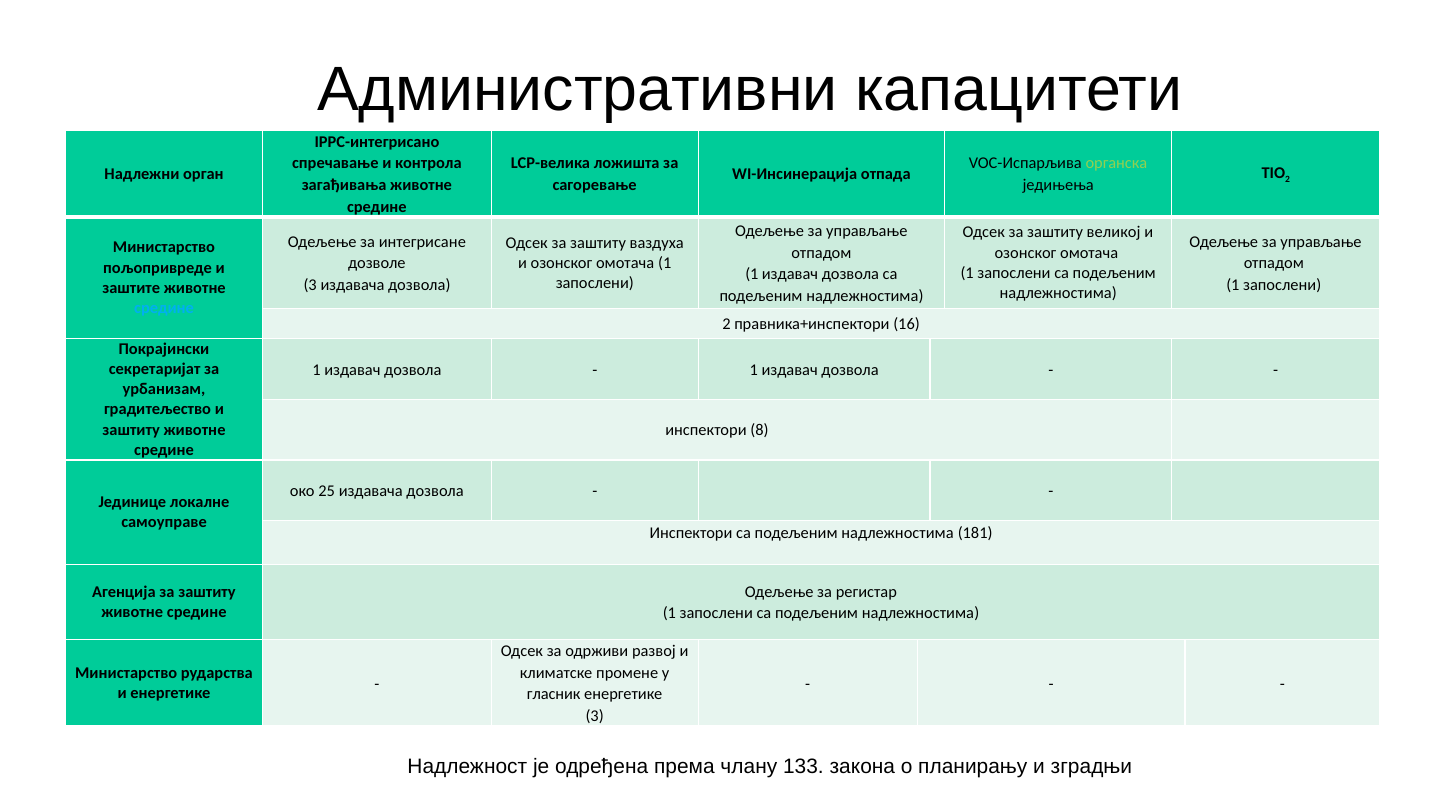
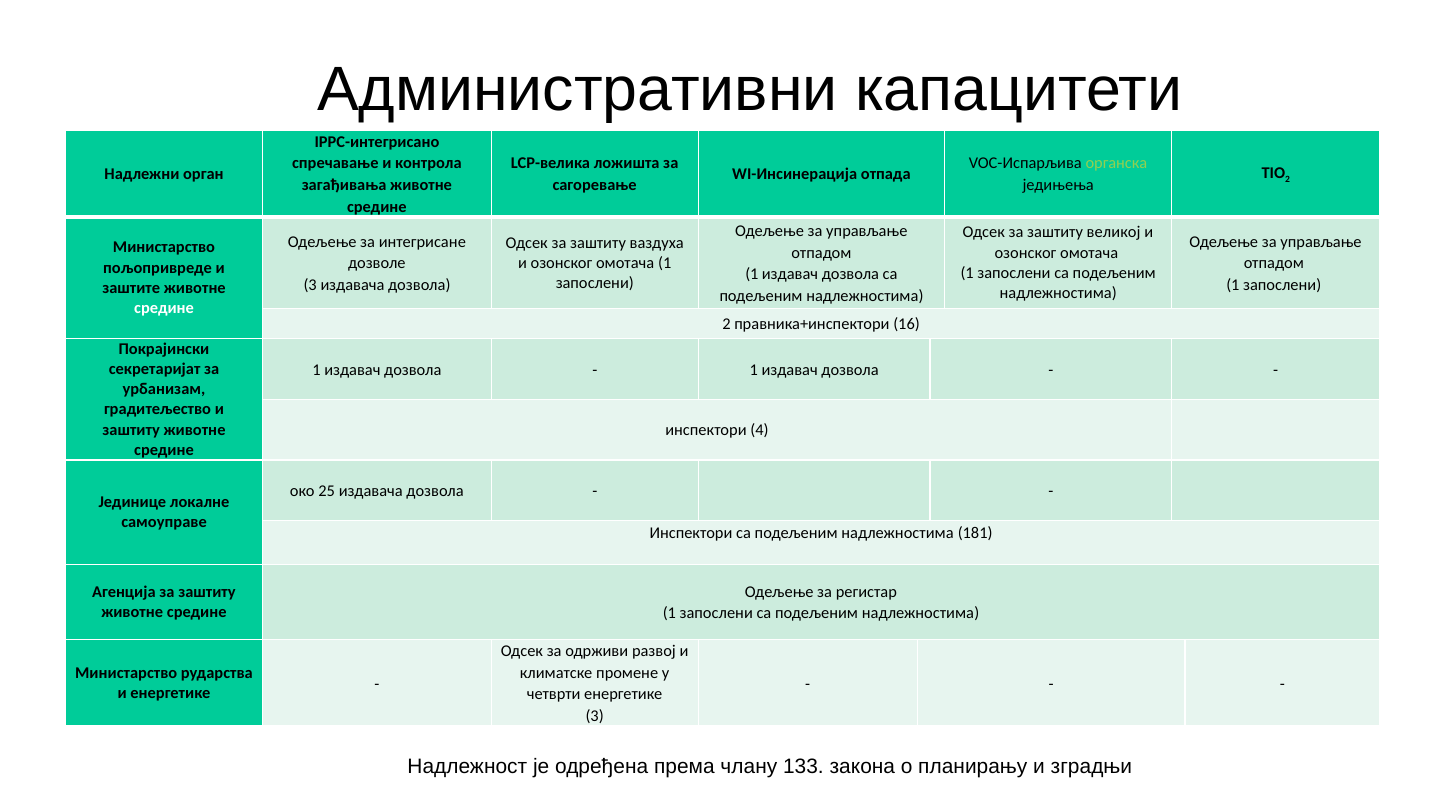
средине colour: light blue -> white (164, 308)
8: 8 -> 4 (760, 431)
гласник: гласник -> четврти (554, 695)
